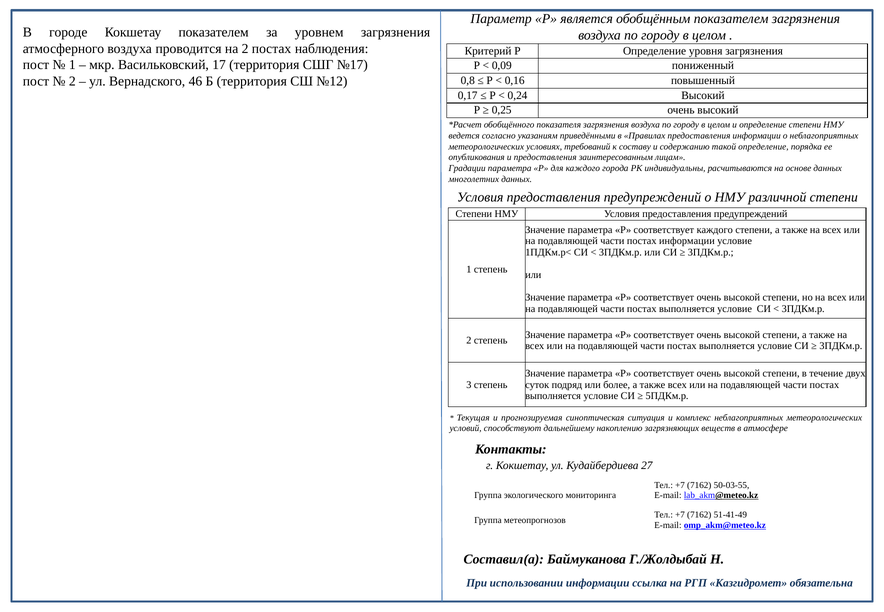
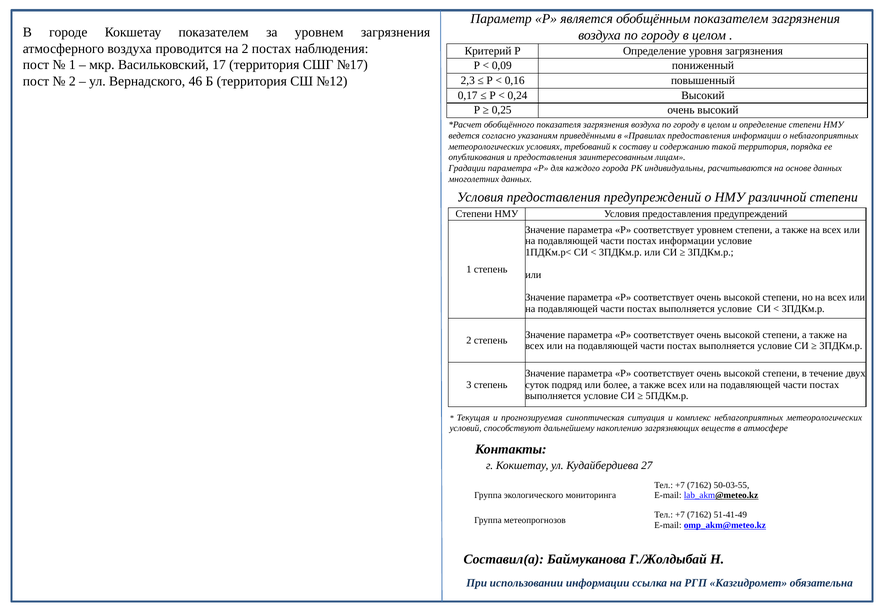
0,8: 0,8 -> 2,3 (468, 80)
такой определение: определение -> территория (764, 147)
соответствует каждого: каждого -> уровнем (715, 230)
